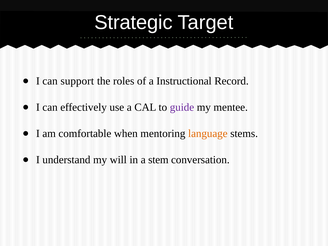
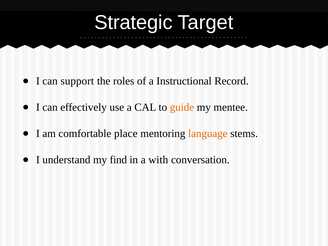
guide colour: purple -> orange (182, 107)
when: when -> place (126, 134)
will: will -> find (118, 160)
stem: stem -> with (158, 160)
